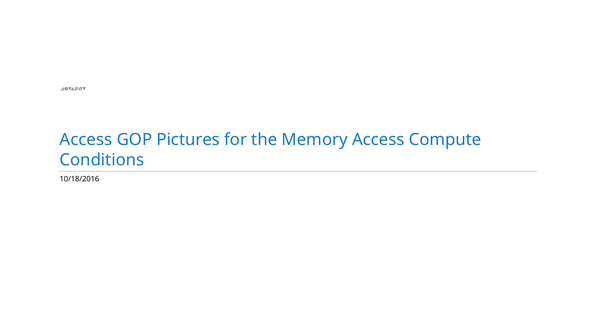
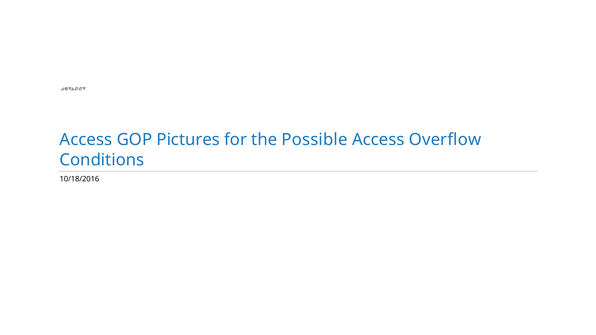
Memory: Memory -> Possible (315, 140)
Compute: Compute -> Overflow (445, 140)
